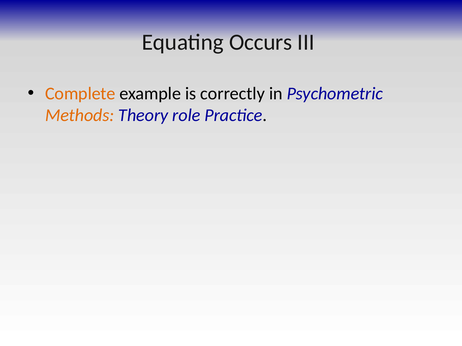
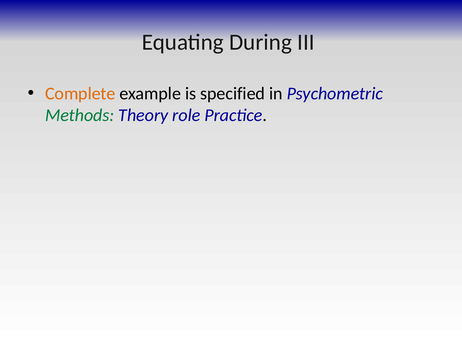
Occurs: Occurs -> During (261, 42)
correctly: correctly -> specified (233, 94)
Methods colour: orange -> green (80, 115)
